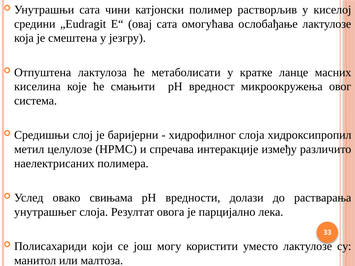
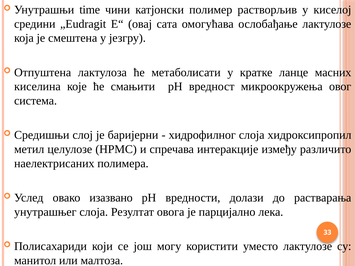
Унутрашњи сата: сата -> time (90, 10)
свињама: свињама -> изазвано (111, 198)
